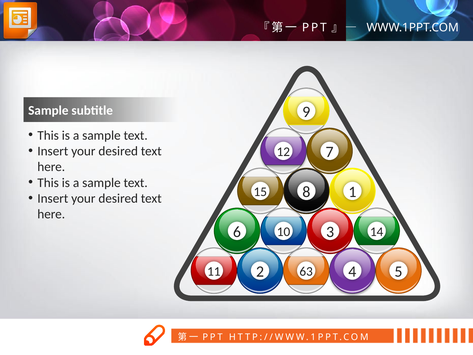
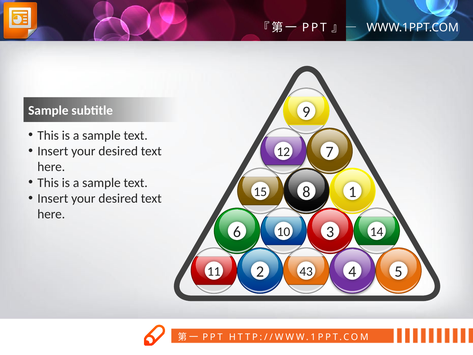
63: 63 -> 43 (306, 271)
